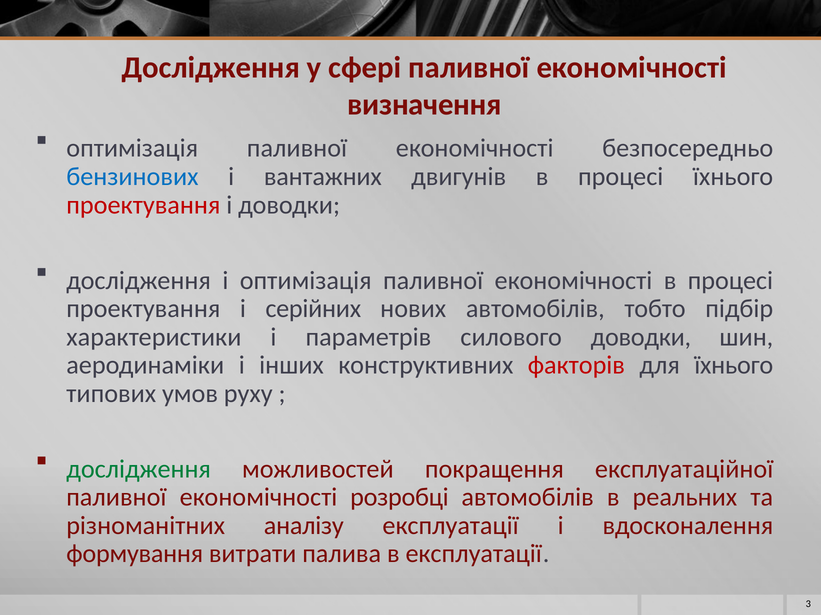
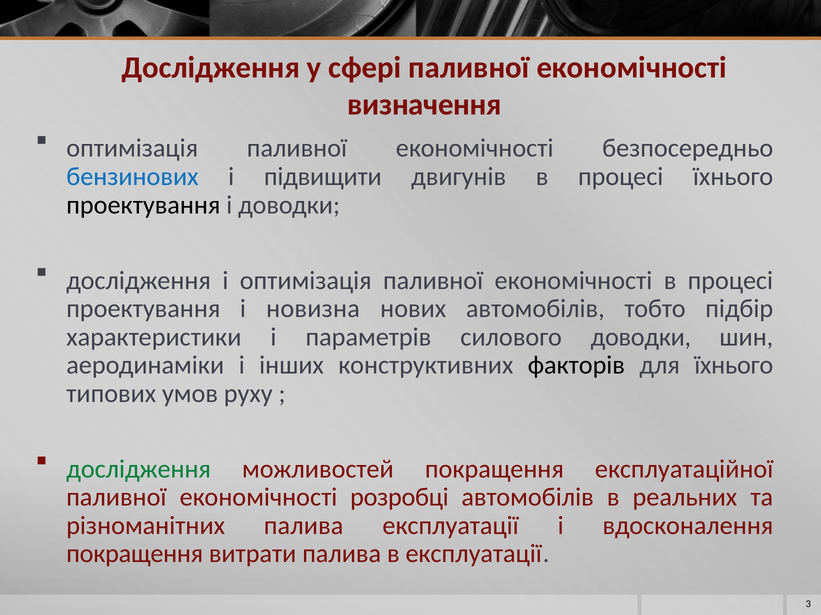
вантажних: вантажних -> підвищити (323, 177)
проектування colour: red -> black (143, 205)
серійних: серійних -> новизна (313, 309)
факторів colour: red -> black (576, 366)
різноманітних аналізу: аналізу -> палива (304, 526)
формування: формування -> покращення (135, 554)
